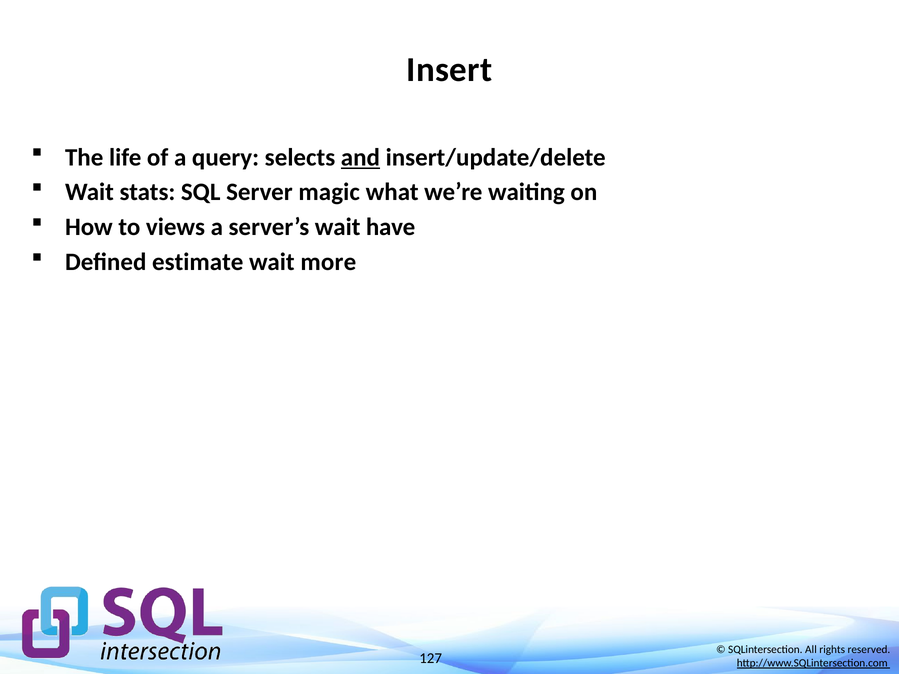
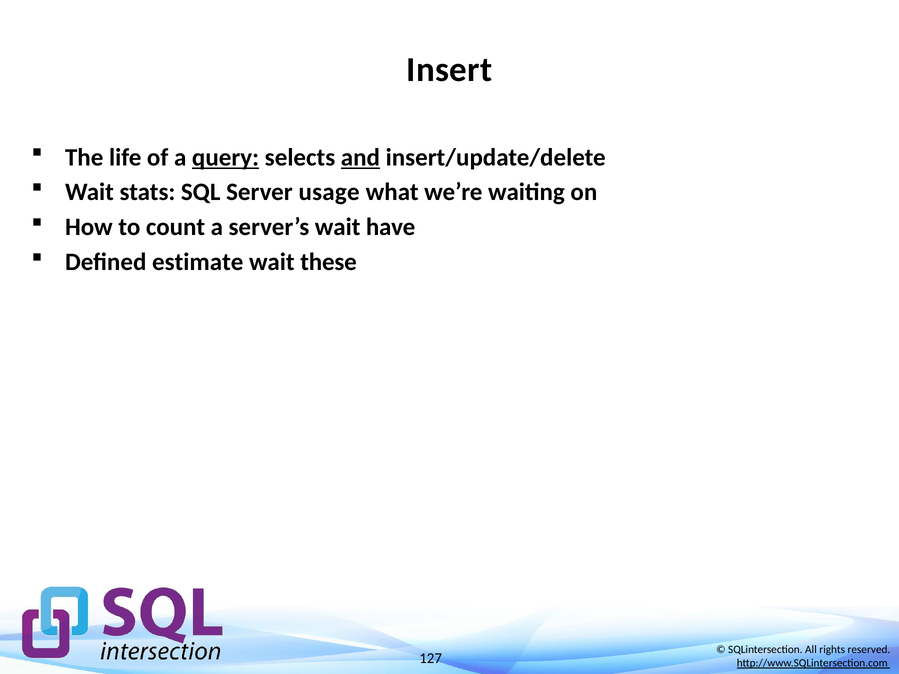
query underline: none -> present (226, 157)
magic: magic -> usage (329, 192)
views: views -> count (176, 227)
more: more -> these (329, 262)
